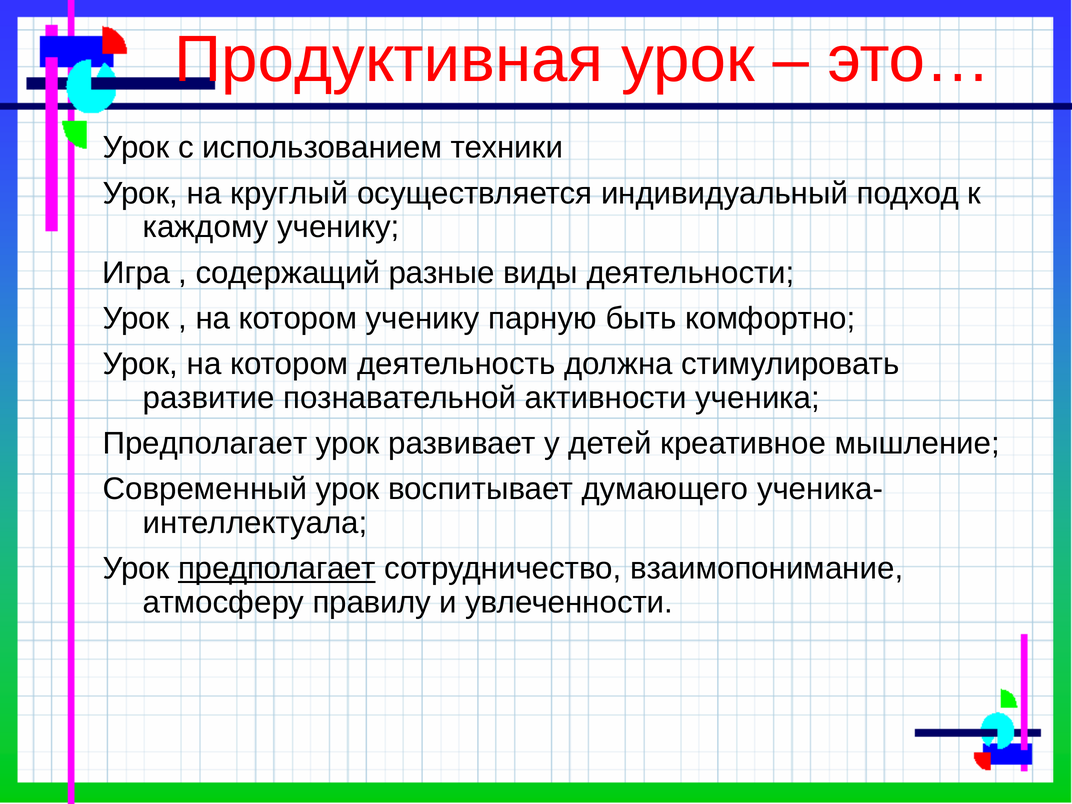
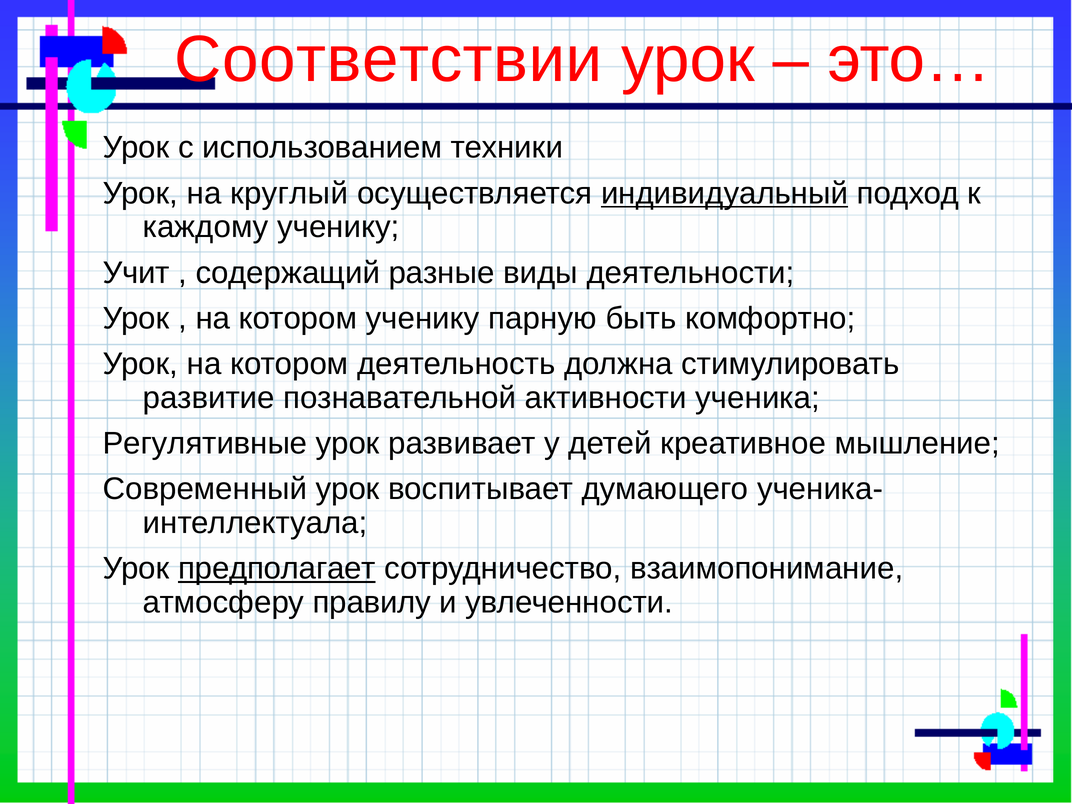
Продуктивная: Продуктивная -> Соответствии (388, 60)
индивидуальный underline: none -> present (725, 193)
Игра: Игра -> Учит (136, 273)
Предполагает: Предполагает -> Регулятивные (205, 443)
